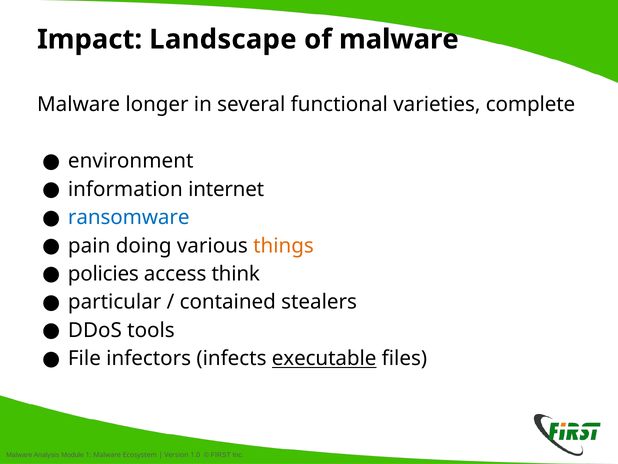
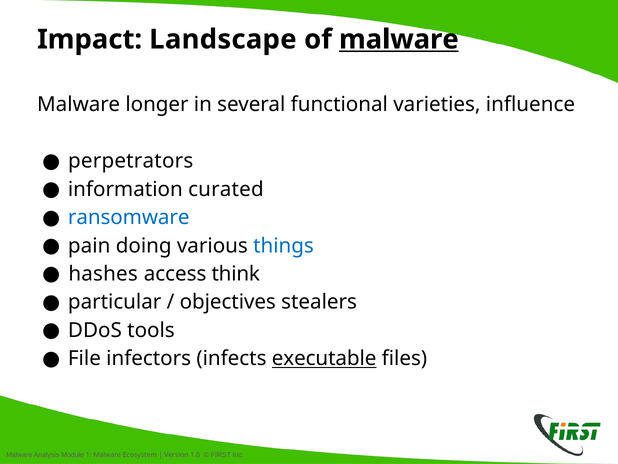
malware underline: none -> present (399, 39)
complete: complete -> influence (530, 105)
environment: environment -> perpetrators (131, 161)
internet: internet -> curated (226, 189)
things colour: orange -> blue (284, 245)
policies: policies -> hashes (103, 274)
contained: contained -> objectives (228, 302)
